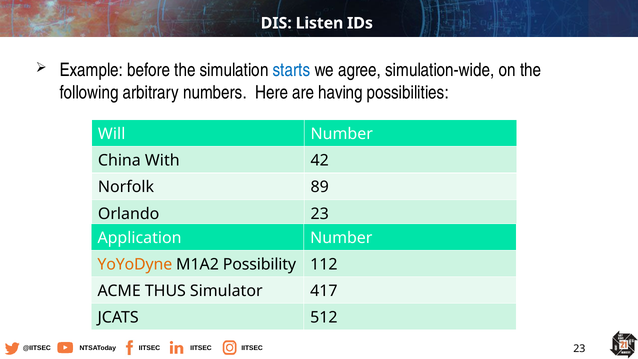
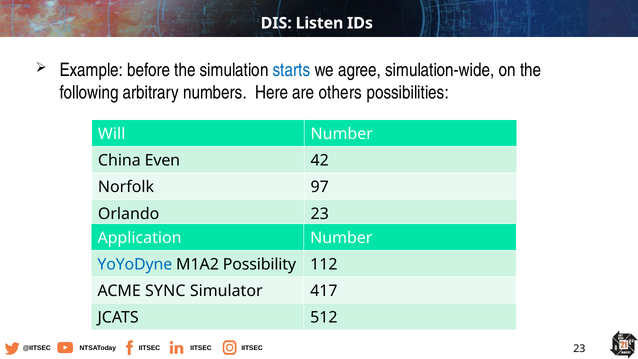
having: having -> others (340, 92)
With: With -> Even (162, 161)
89: 89 -> 97 (320, 187)
YoYoDyne colour: orange -> blue (135, 264)
THUS: THUS -> SYNC (165, 291)
